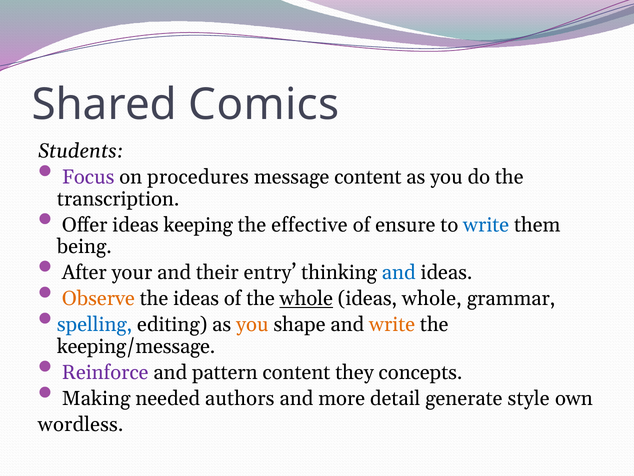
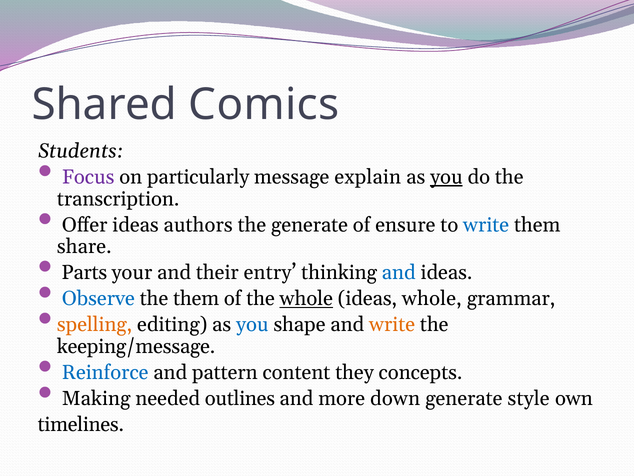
procedures: procedures -> particularly (198, 177)
message content: content -> explain (368, 177)
you underline: none -> present (446, 177)
keeping: keeping -> authors (198, 225)
the effective: effective -> generate (310, 225)
being: being -> share (84, 247)
After: After -> Parts (84, 272)
Observe colour: orange -> blue (98, 298)
the ideas: ideas -> them (196, 298)
spelling colour: blue -> orange (95, 324)
you colour: orange -> blue (252, 324)
Reinforce colour: purple -> blue (105, 372)
authors: authors -> outlines (240, 398)
detail: detail -> down (395, 398)
wordless: wordless -> timelines (81, 424)
